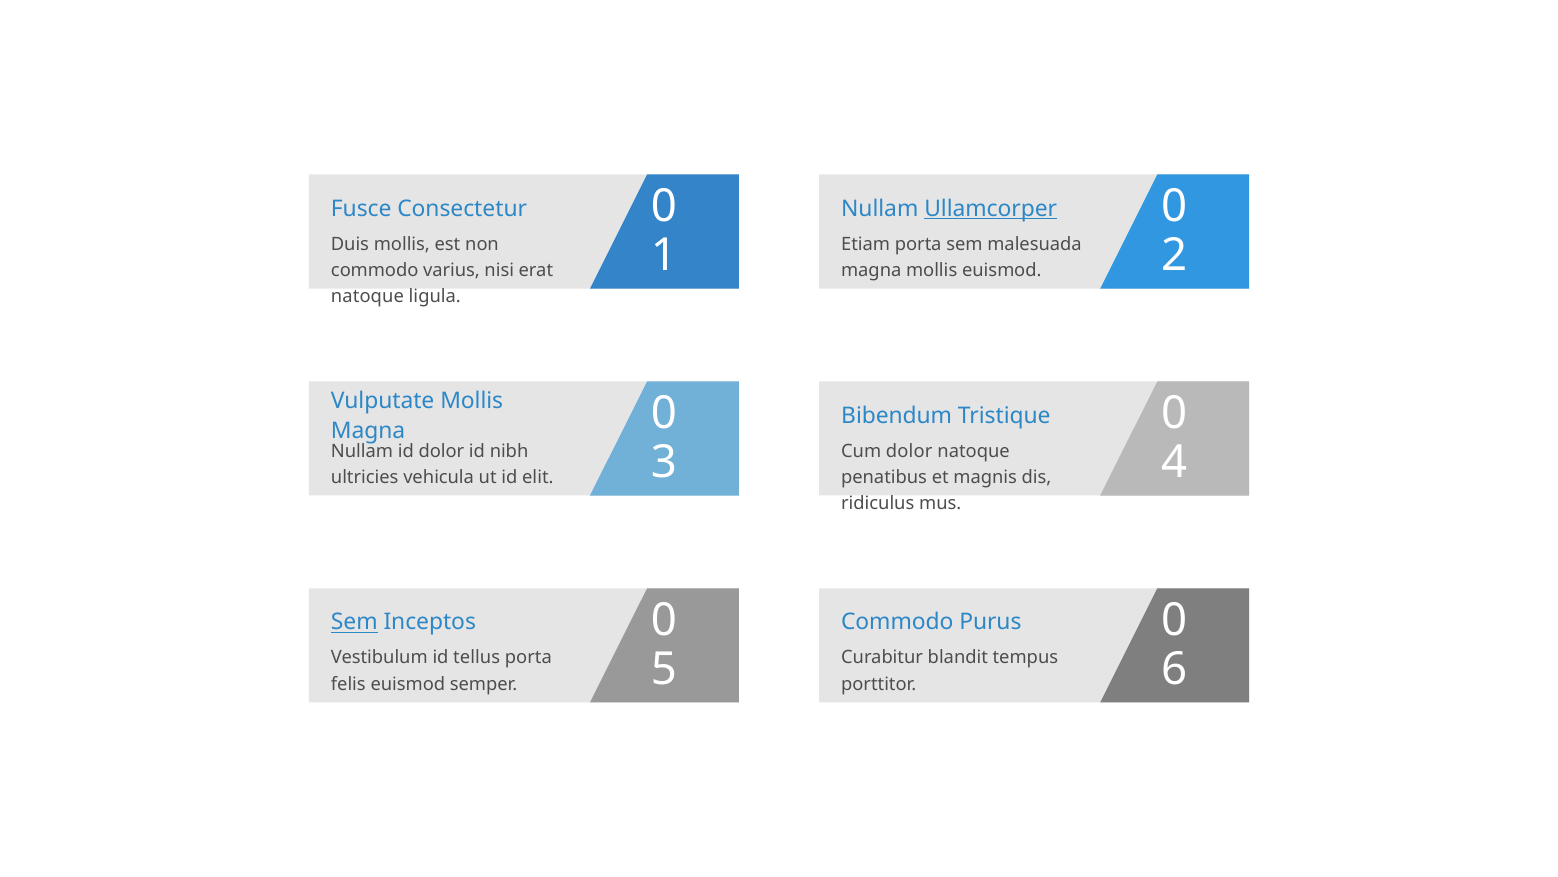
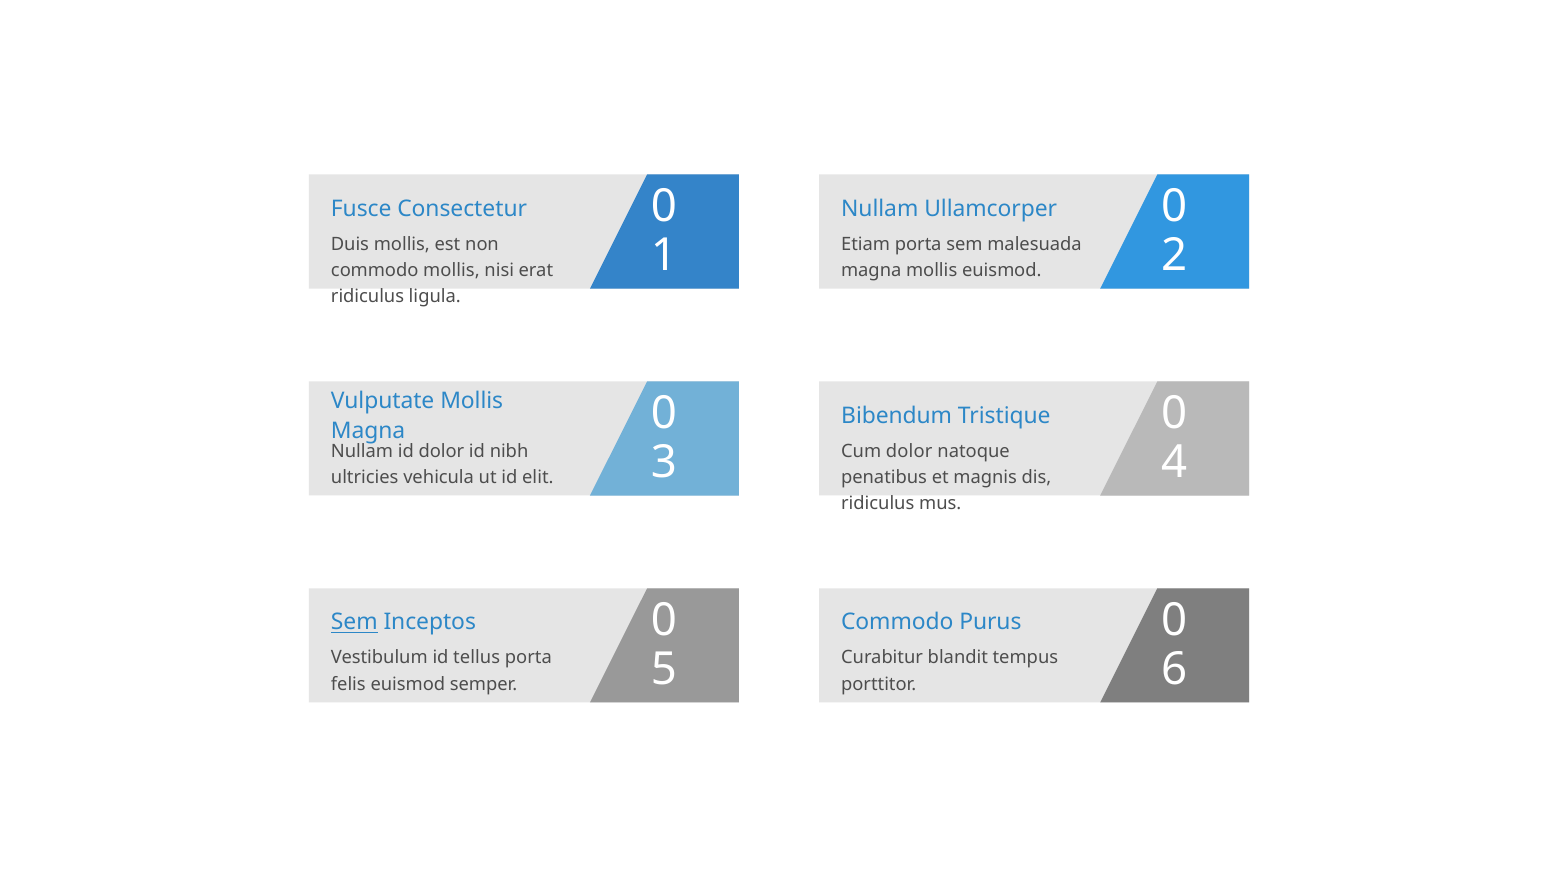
Ullamcorper underline: present -> none (991, 208)
commodo varius: varius -> mollis (451, 270)
natoque: natoque -> ridiculus (368, 296)
